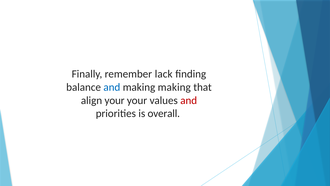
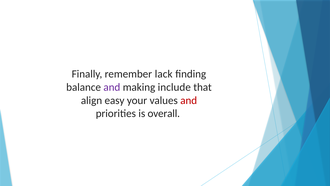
and colour: blue -> purple (112, 87)
making making: making -> include (174, 87)
align your: your -> easy (115, 100)
